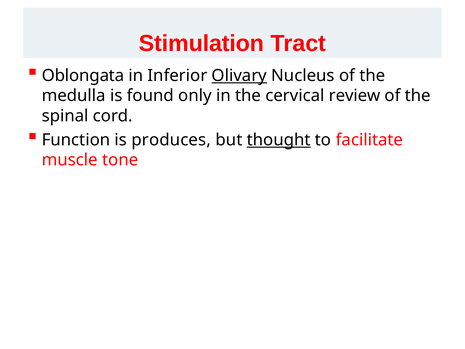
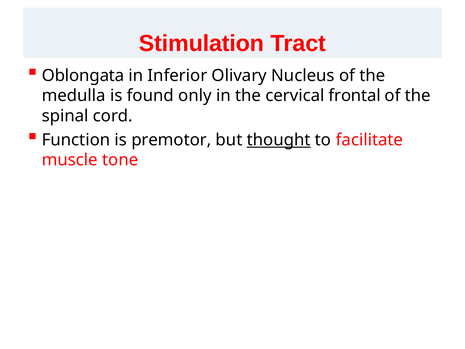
Olivary underline: present -> none (239, 76)
review: review -> frontal (355, 96)
produces: produces -> premotor (171, 140)
